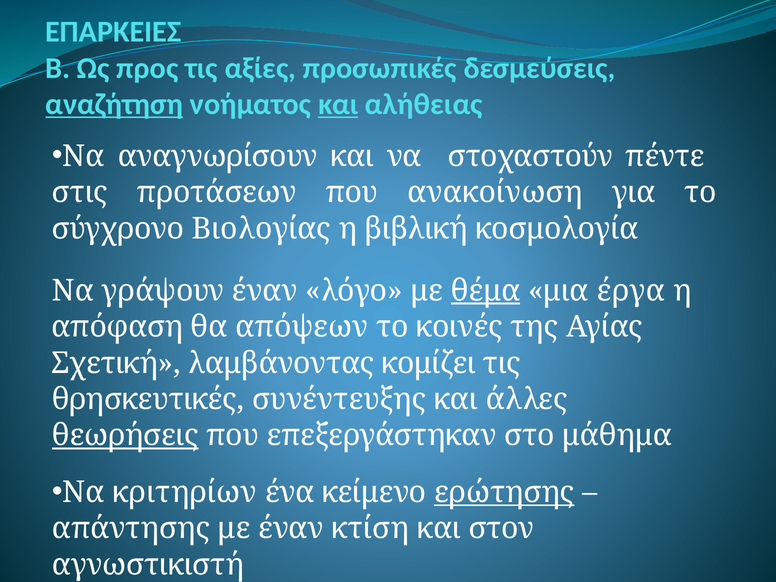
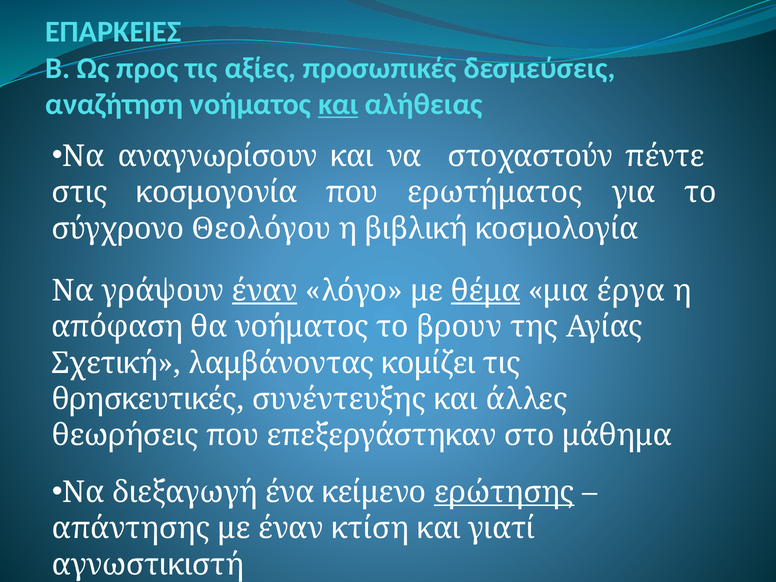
αναζήτηση underline: present -> none (114, 104)
προτάσεων: προτάσεων -> κοσμογονία (217, 192)
ανακοίνωση: ανακοίνωση -> ερωτήματος (495, 192)
Βιολογίας: Βιολογίας -> Θεολόγου (261, 229)
έναν underline: none -> present (265, 291)
θα απόψεων: απόψεων -> νοήματος (302, 327)
κοινές: κοινές -> βρουν (459, 327)
θεωρήσεις underline: present -> none (125, 436)
κριτηρίων: κριτηρίων -> διεξαγωγή (185, 492)
στον: στον -> γιατί (502, 528)
